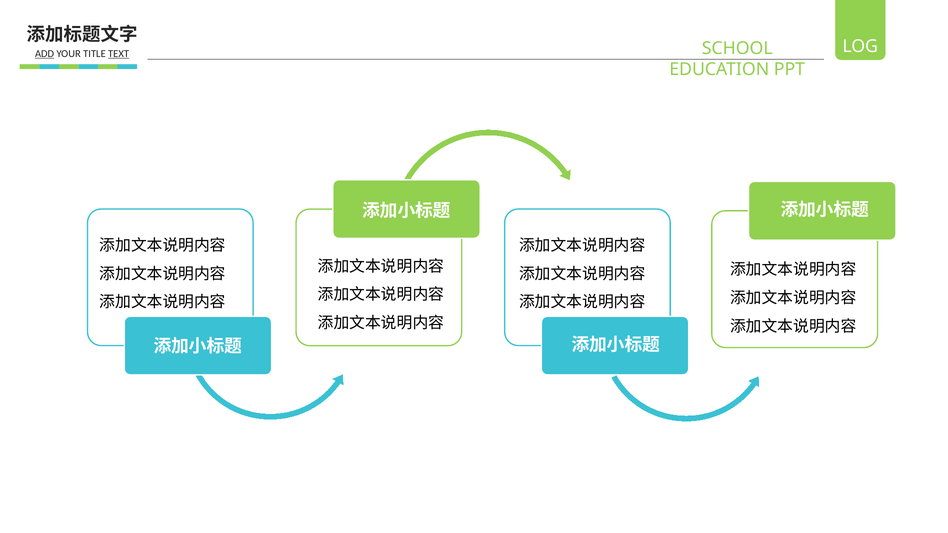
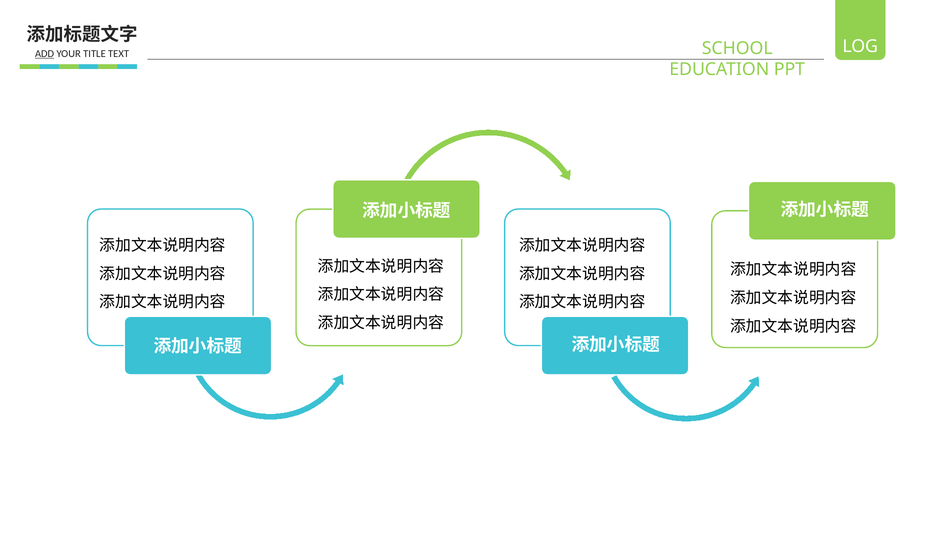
TEXT underline: present -> none (119, 54)
